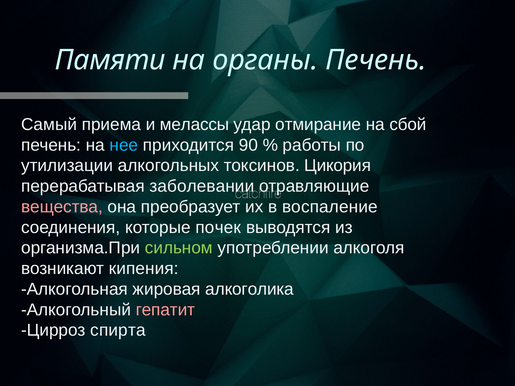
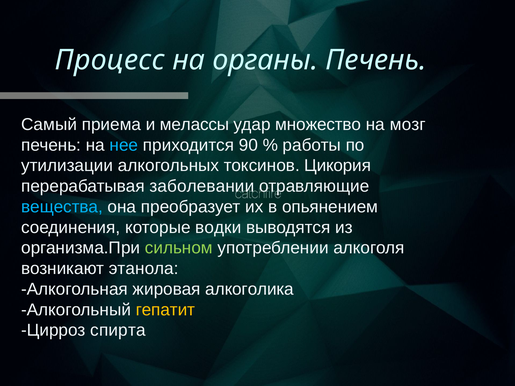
Памяти: Памяти -> Процесс (110, 60)
отмирание: отмирание -> множество (318, 125)
сбой: сбой -> мозг (408, 125)
вещества colour: pink -> light blue (62, 207)
воспаление: воспаление -> опьянением (330, 207)
почек: почек -> водки (218, 228)
кипения: кипения -> этанола (144, 269)
гепатит colour: pink -> yellow (165, 310)
